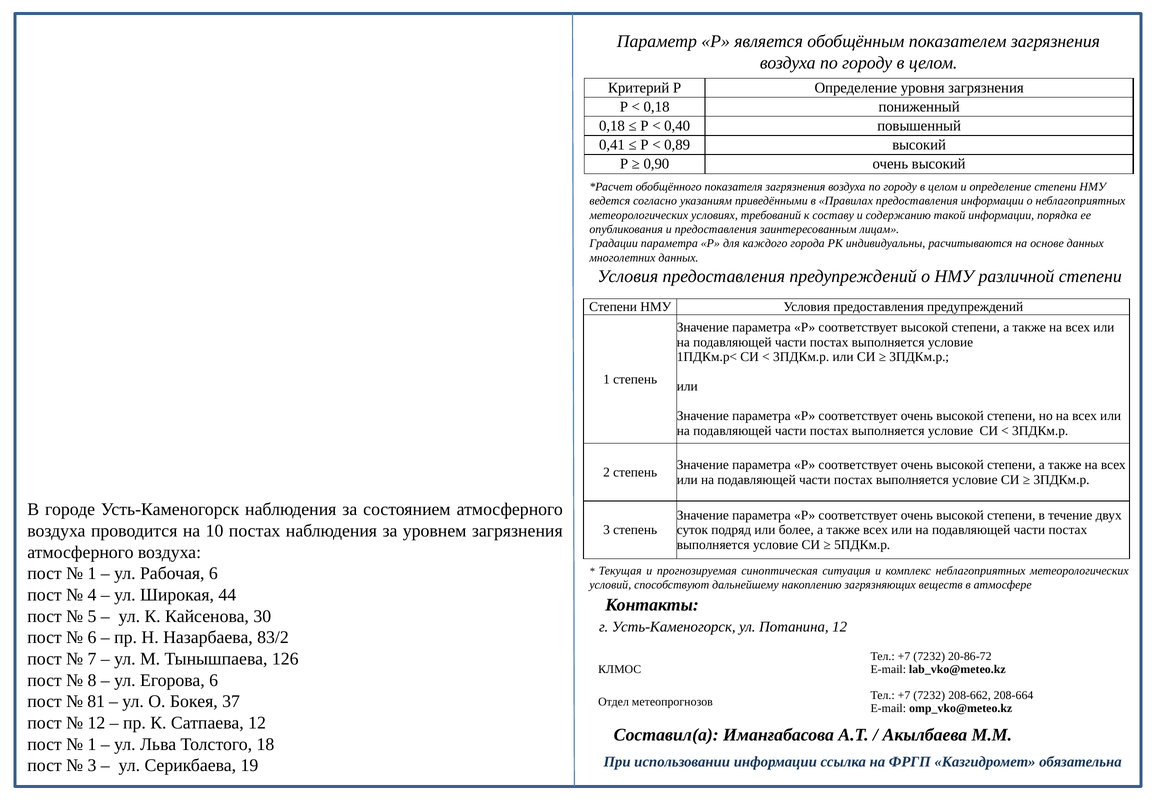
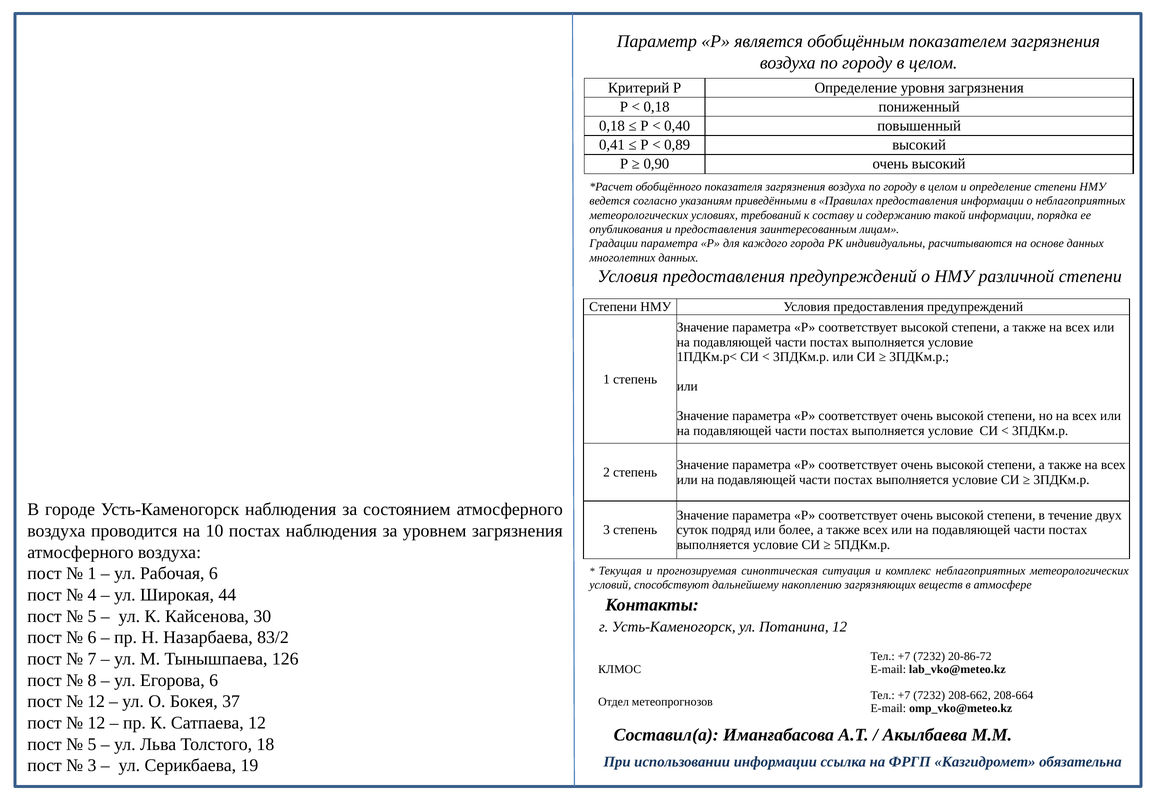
81: 81 -> 12 (96, 702)
1: 1 -> 5 (92, 744)
